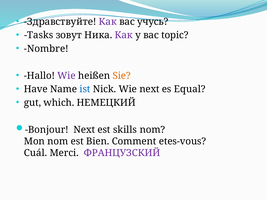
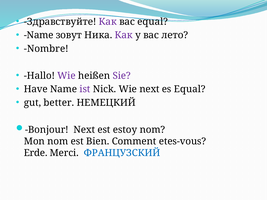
вас учусь: учусь -> equal (153, 22)
Tasks: Tasks -> Name (39, 35)
topic: topic -> лето (175, 35)
Sie colour: orange -> purple (122, 76)
ist colour: blue -> purple (85, 89)
which: which -> better (59, 103)
skills: skills -> estoy (125, 130)
Cuál: Cuál -> Erde (36, 153)
ФРАНЦУЗСКИЙ colour: purple -> blue (122, 153)
